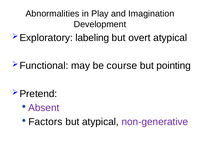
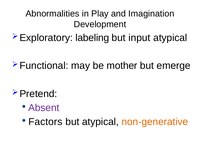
overt: overt -> input (139, 38)
course: course -> mother (122, 66)
pointing: pointing -> emerge (174, 66)
non-generative colour: purple -> orange (155, 122)
